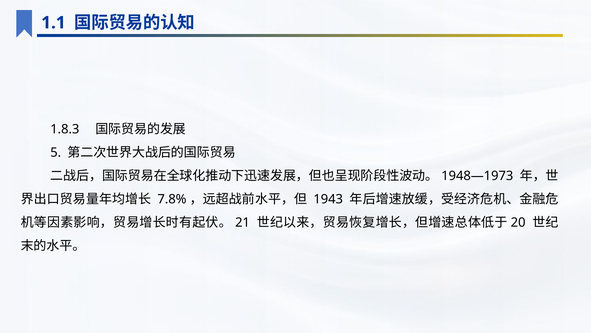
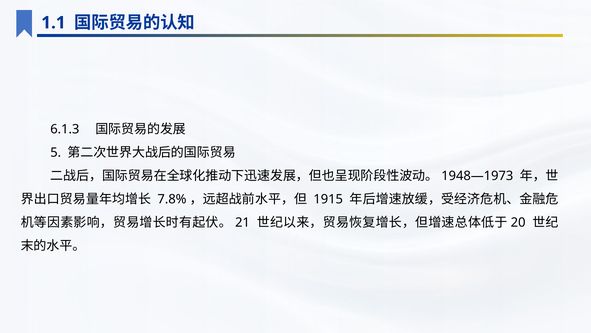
1.8.3: 1.8.3 -> 6.1.3 (65, 129)
1943: 1943 -> 1915 (328, 199)
